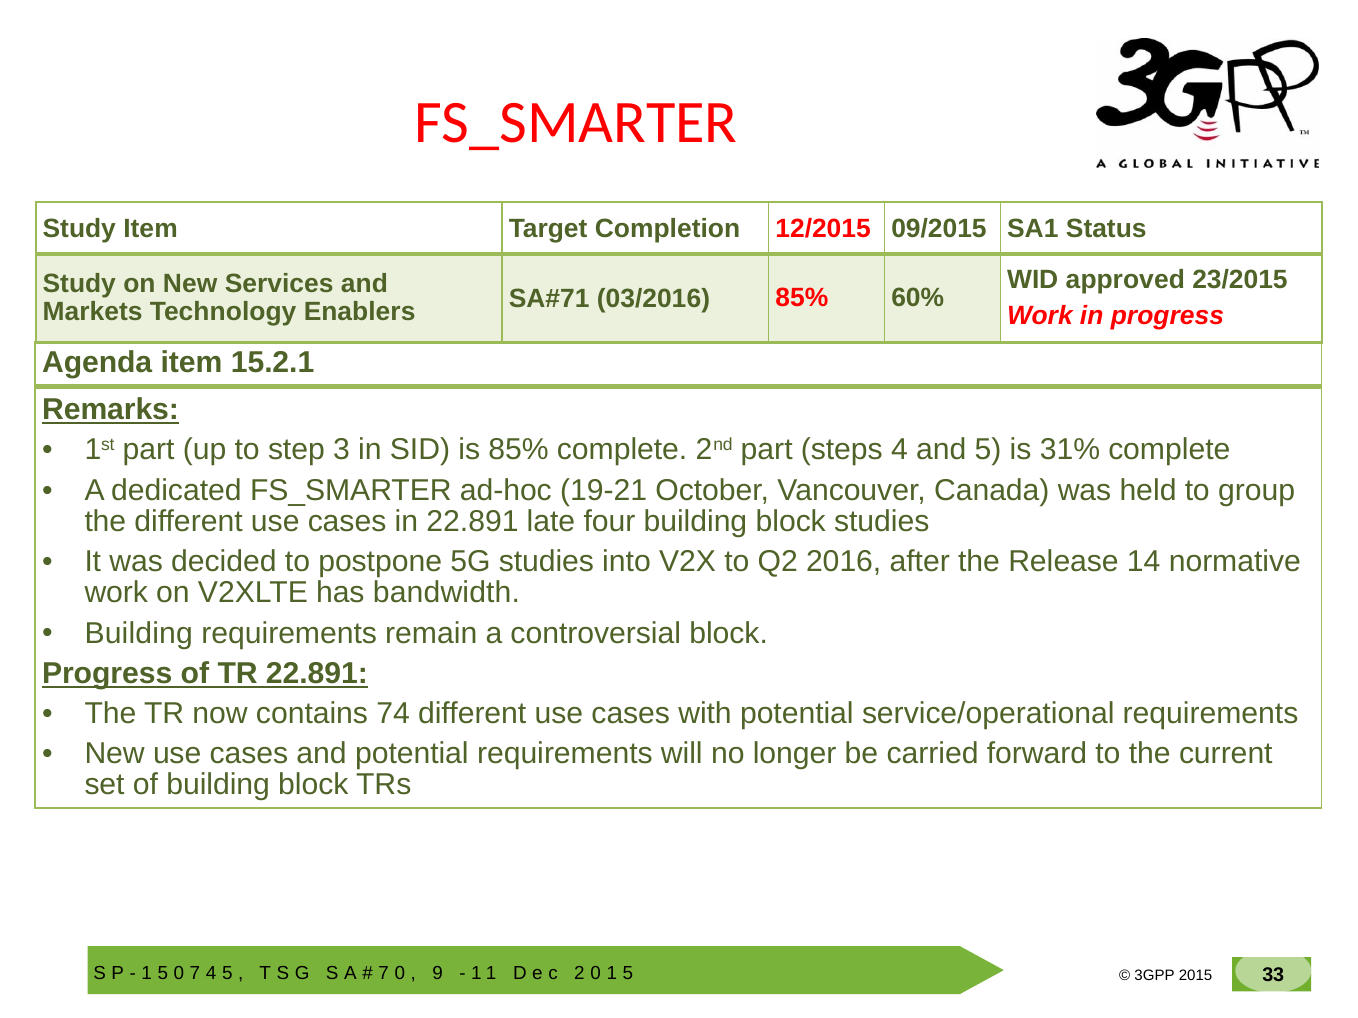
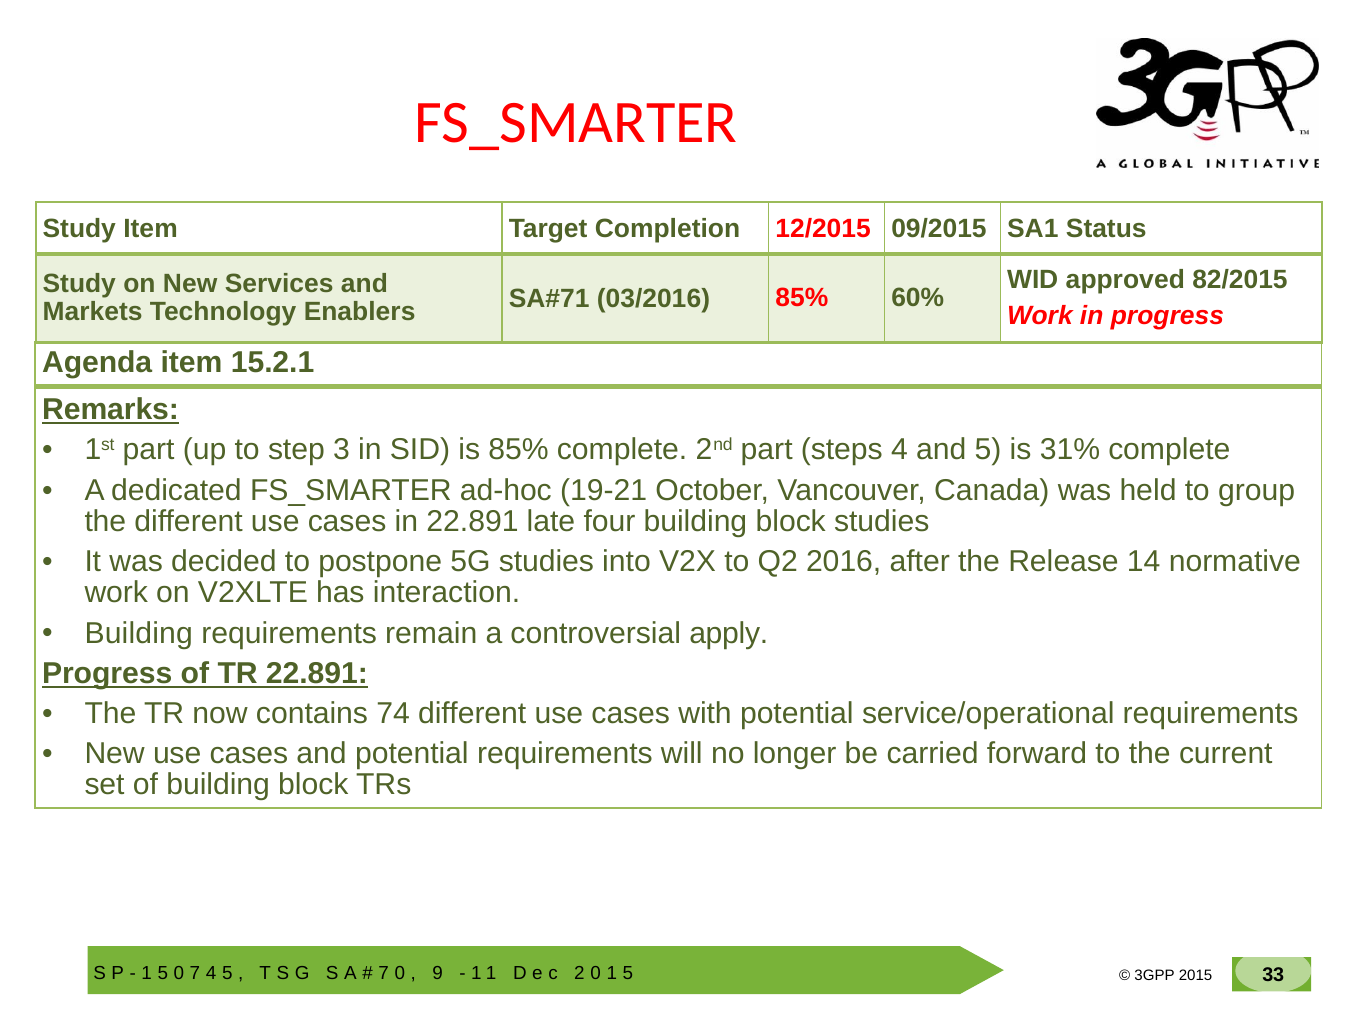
23/2015: 23/2015 -> 82/2015 (1240, 280)
bandwidth: bandwidth -> interaction (447, 593)
controversial block: block -> apply (729, 633)
